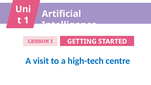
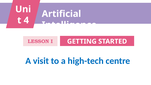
1: 1 -> 4 (26, 20)
